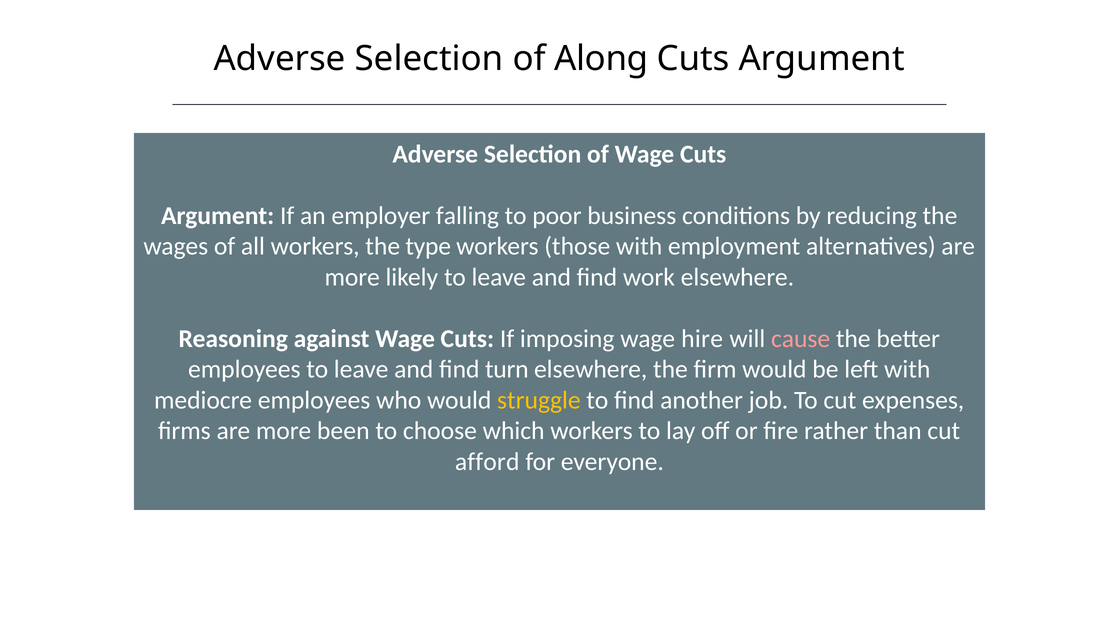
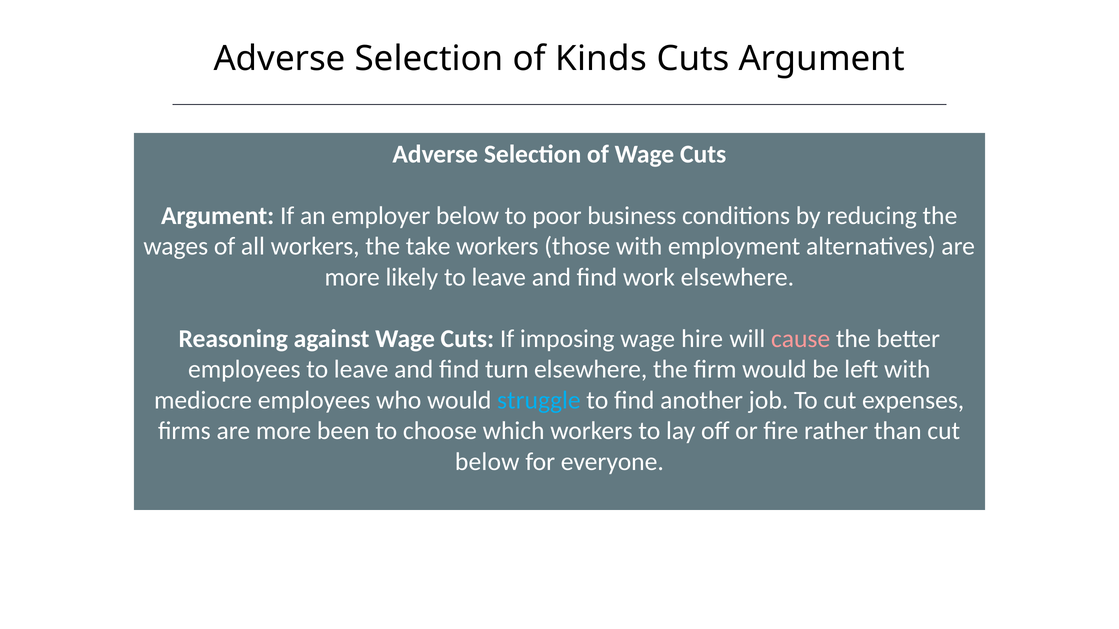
Along: Along -> Kinds (601, 59)
employer falling: falling -> below (468, 216)
type: type -> take (428, 247)
struggle colour: yellow -> light blue (539, 400)
afford: afford -> below (487, 462)
